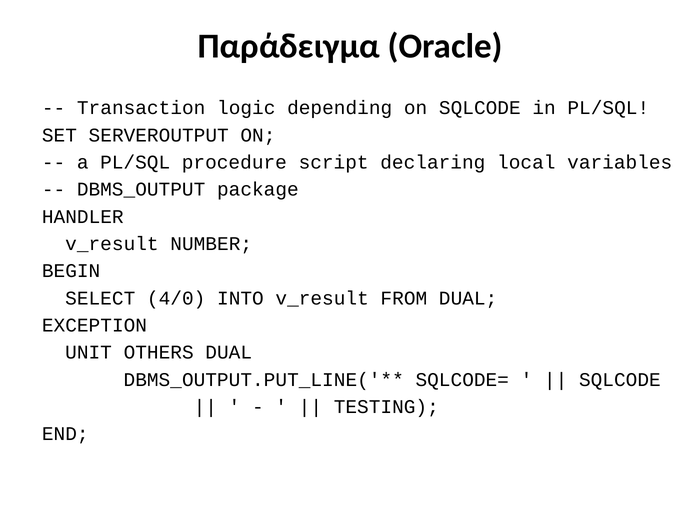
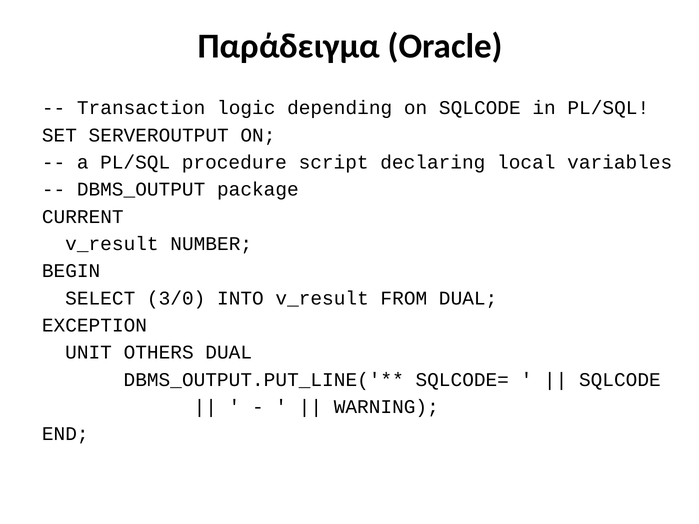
HANDLER: HANDLER -> CURRENT (83, 217)
4/0: 4/0 -> 3/0 (176, 298)
TESTING: TESTING -> WARNING (386, 407)
